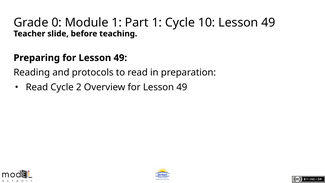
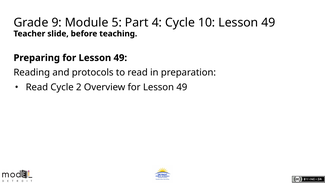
0: 0 -> 9 (57, 23)
Module 1: 1 -> 5 (117, 23)
Part 1: 1 -> 4 (157, 23)
